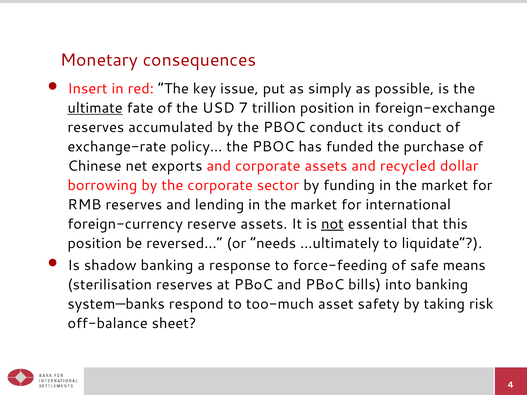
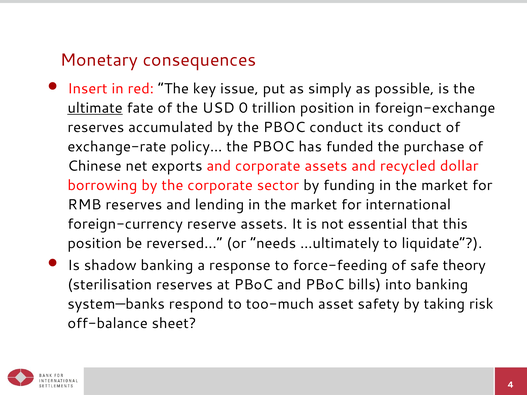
7: 7 -> 0 (243, 108)
not underline: present -> none (332, 224)
means: means -> theory (464, 266)
